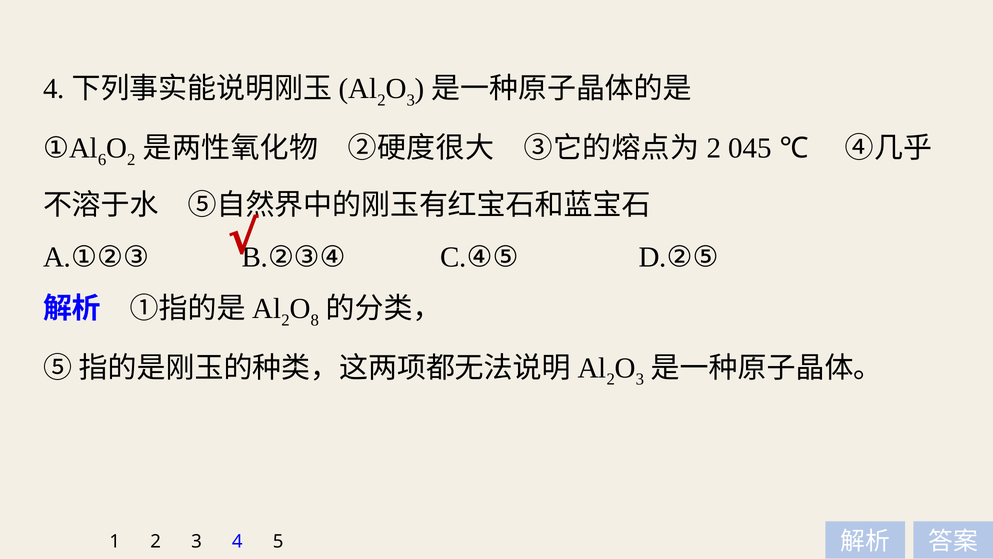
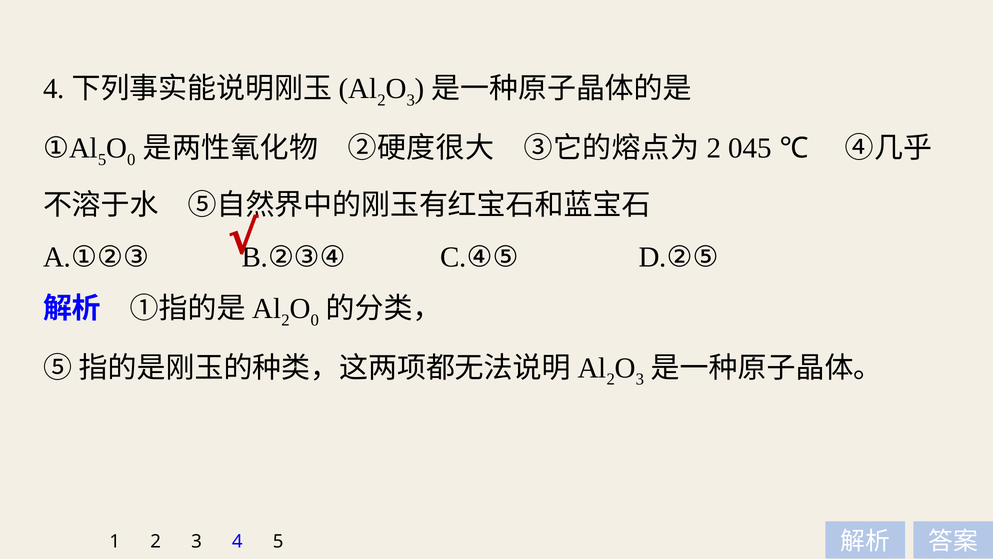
6: 6 -> 5 (102, 159)
2: 2 -> 0 (131, 159)
8: 8 -> 0 (315, 320)
